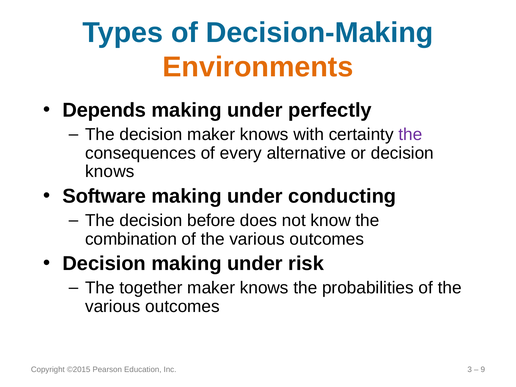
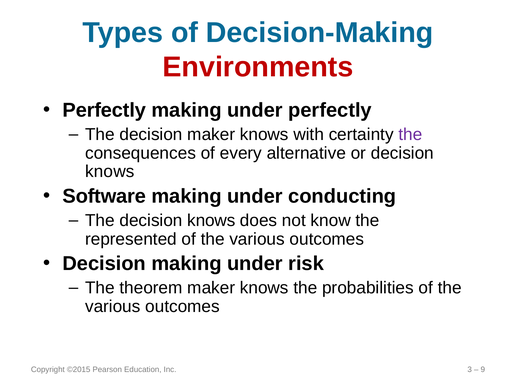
Environments colour: orange -> red (258, 67)
Depends: Depends -> Perfectly (104, 110)
The decision before: before -> knows (211, 221)
combination: combination -> represented (131, 239)
together: together -> theorem (151, 288)
